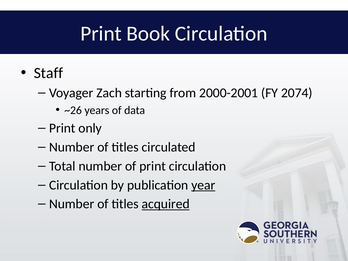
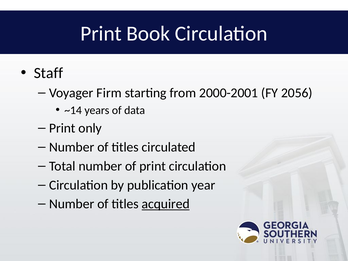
Zach: Zach -> Firm (109, 93)
2074: 2074 -> 2056 (297, 93)
~26: ~26 -> ~14 (73, 110)
year underline: present -> none (203, 185)
